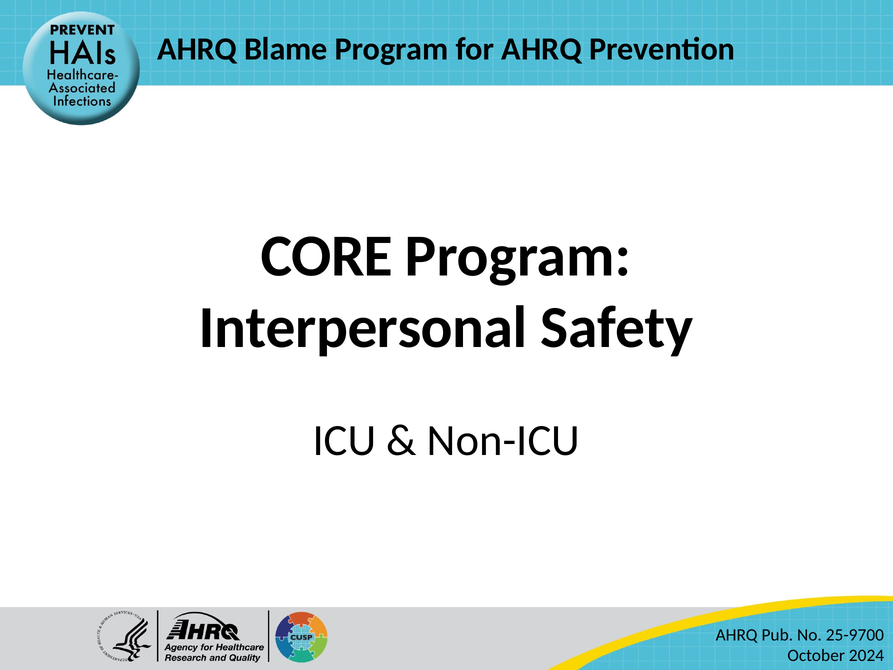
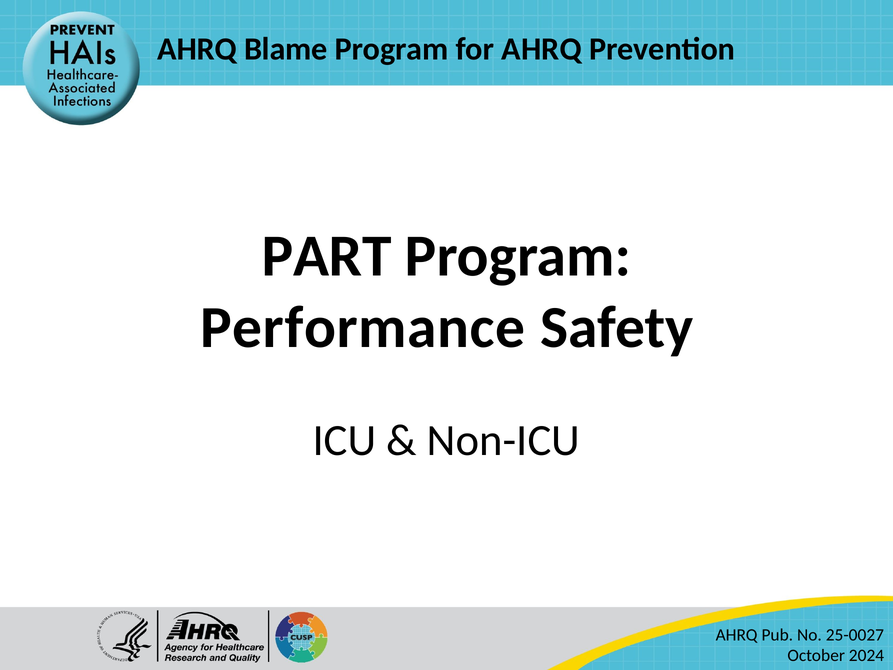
CORE: CORE -> PART (327, 256)
Interpersonal: Interpersonal -> Performance (363, 328)
25-9700: 25-9700 -> 25-0027 (855, 635)
